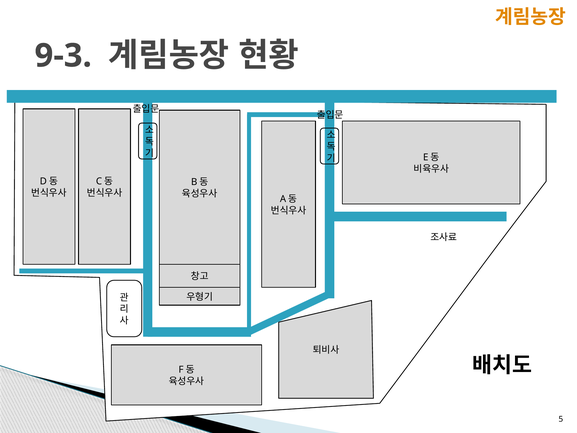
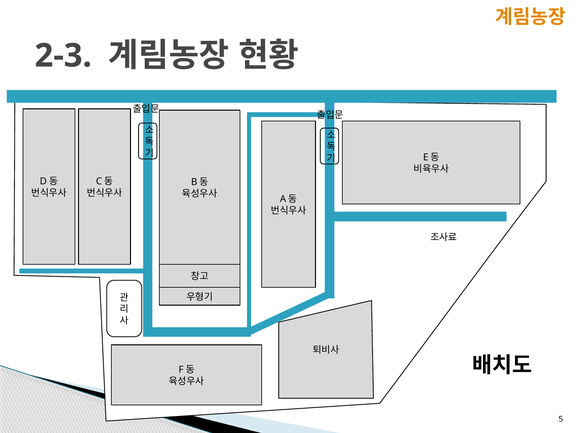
9-3: 9-3 -> 2-3 (63, 56)
